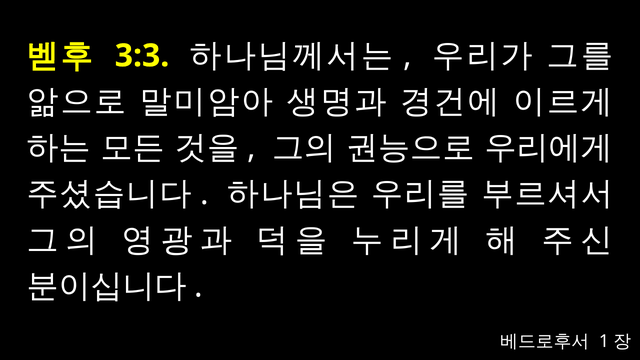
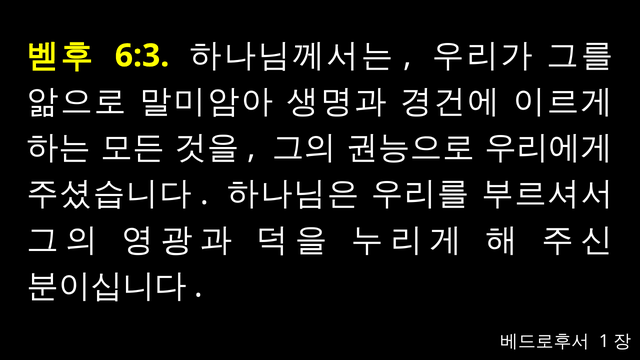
3:3: 3:3 -> 6:3 (142, 56)
